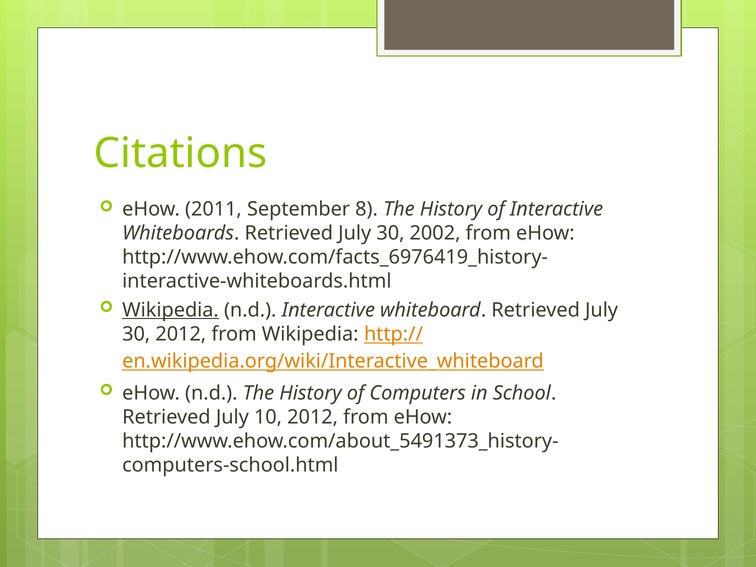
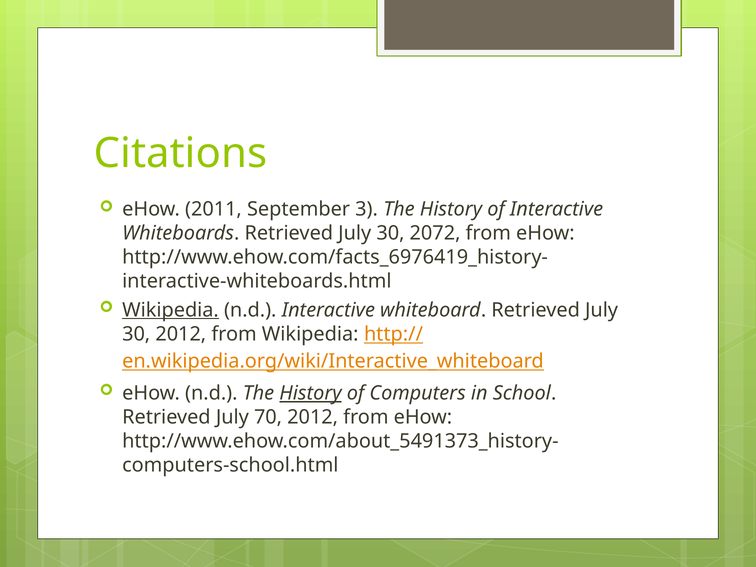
8: 8 -> 3 (367, 209)
2002: 2002 -> 2072 (435, 233)
History underline: none -> present (310, 393)
10: 10 -> 70 (268, 417)
